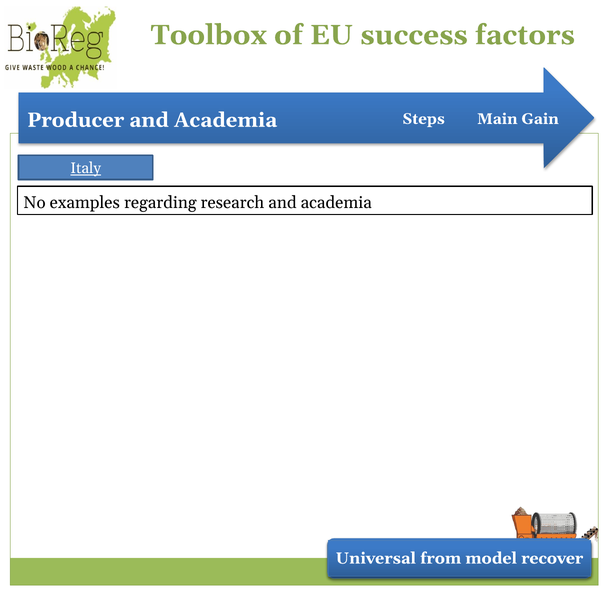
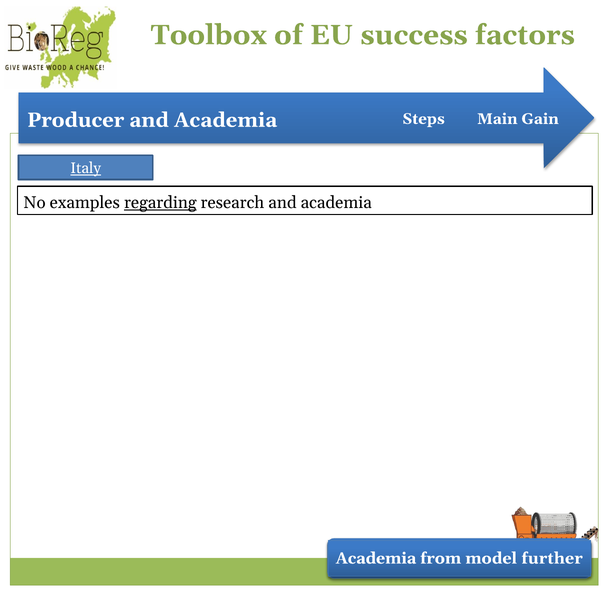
regarding underline: none -> present (160, 203)
Universal: Universal -> Academia (376, 559)
recover: recover -> further (552, 559)
